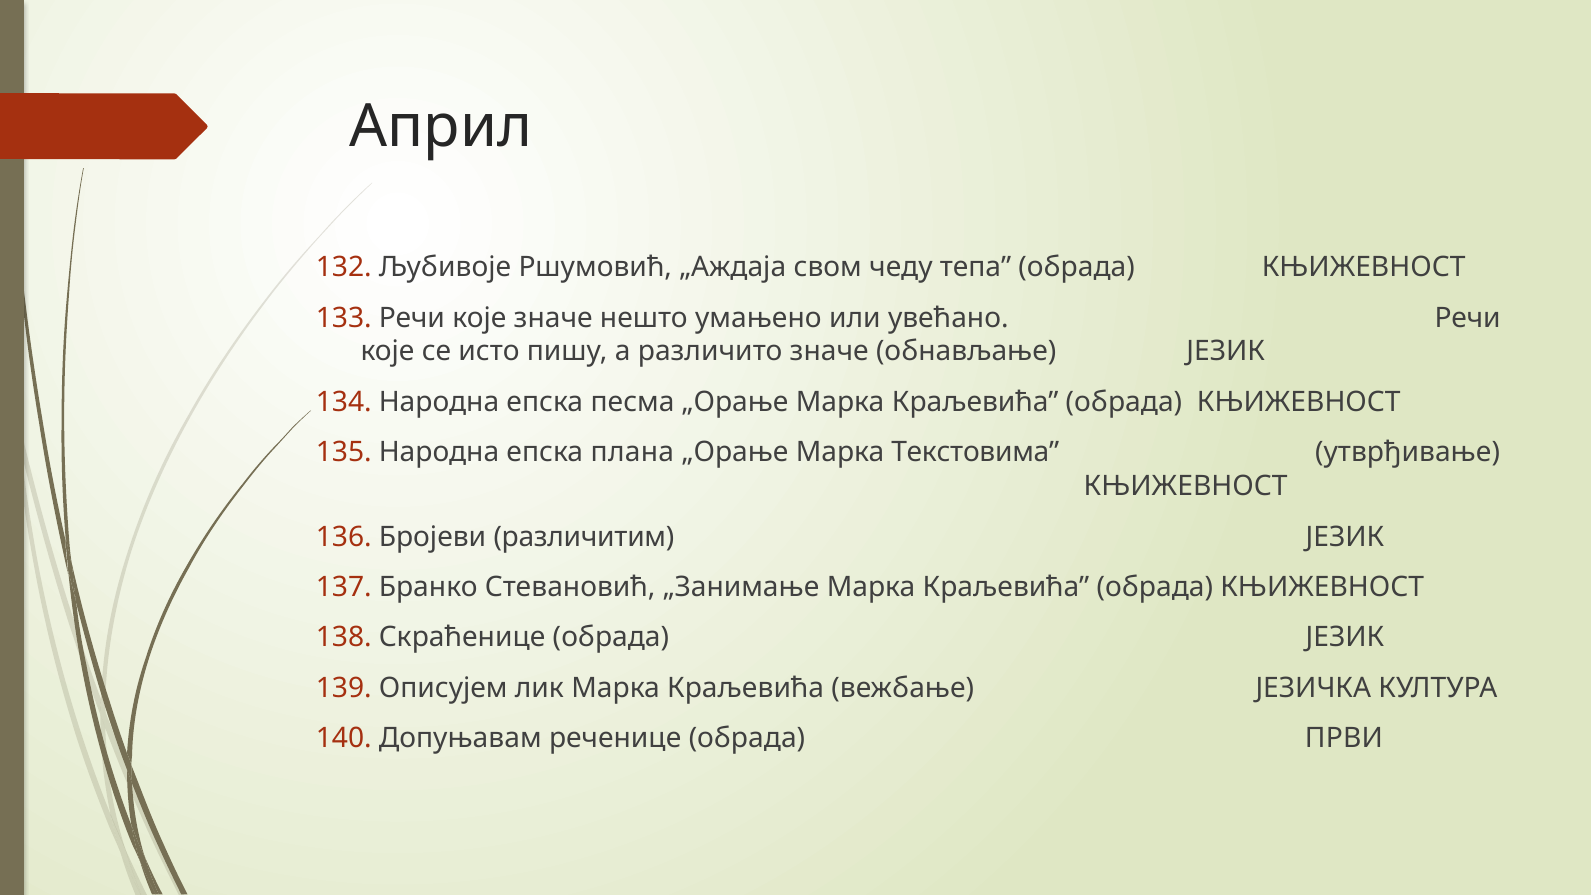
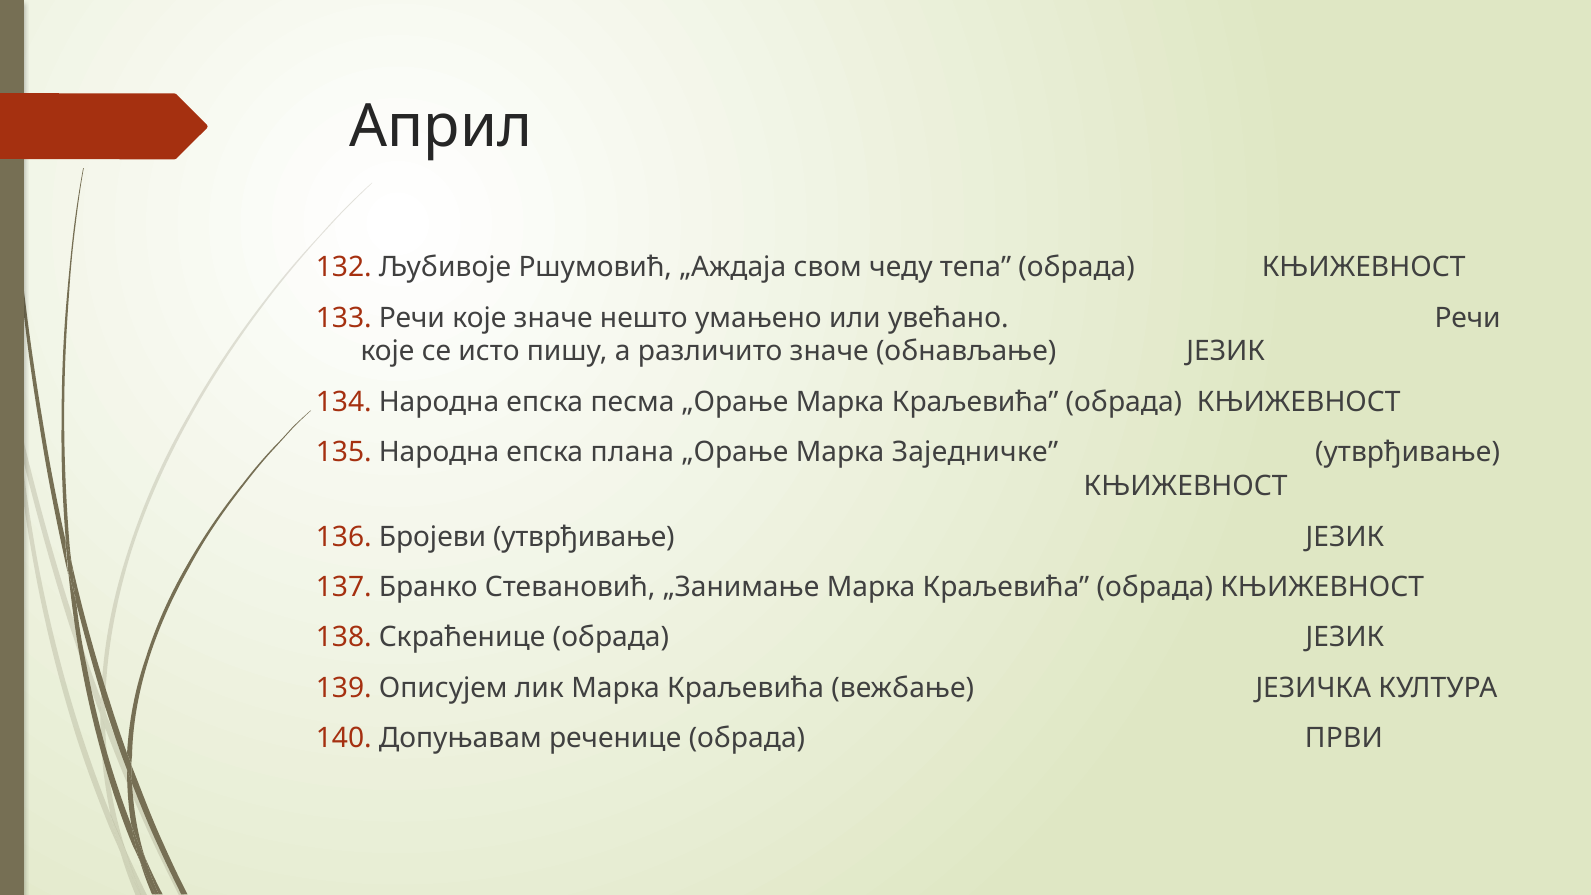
Текстовима: Текстовима -> Заједничке (975, 452)
Бројеви различитим: различитим -> утврђивање (584, 537)
